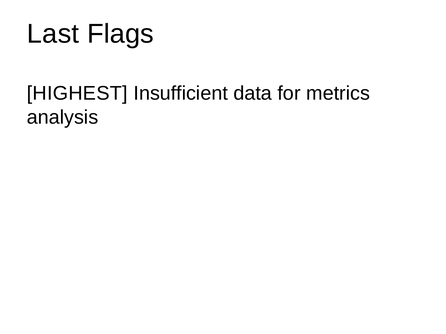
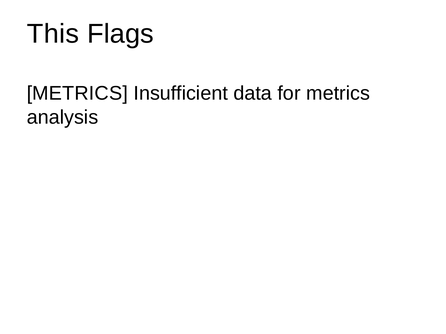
Last: Last -> This (53, 34)
HIGHEST: HIGHEST -> METRICS (77, 94)
